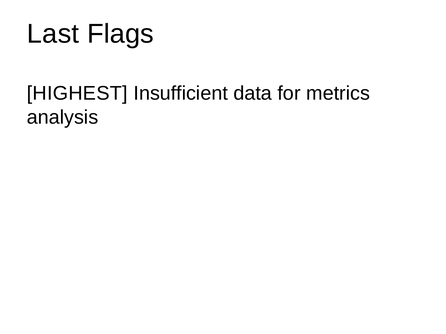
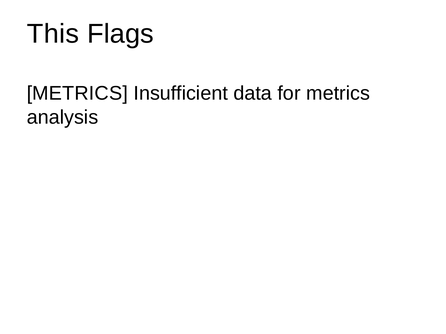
Last: Last -> This (53, 34)
HIGHEST: HIGHEST -> METRICS (77, 94)
